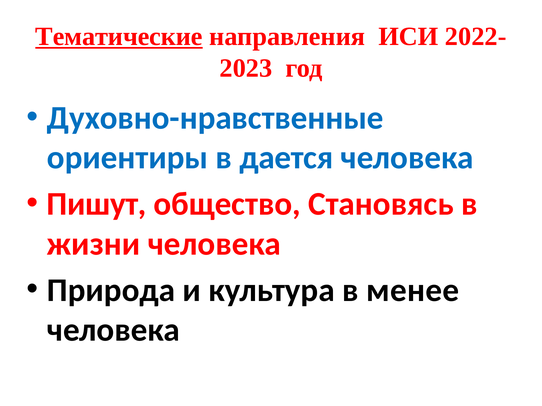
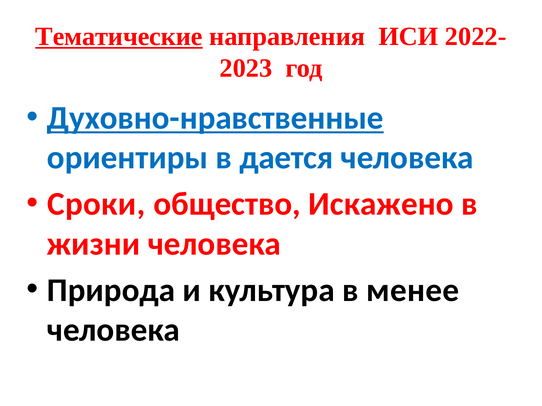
Духовно-нравственные underline: none -> present (215, 118)
Пишут: Пишут -> Сроки (96, 204)
Становясь: Становясь -> Искажено (381, 204)
